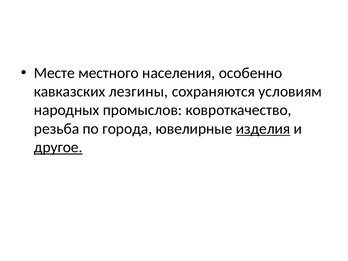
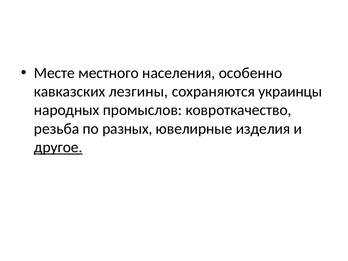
условиям: условиям -> украинцы (290, 92)
города: города -> разных (127, 129)
изделия underline: present -> none (263, 129)
